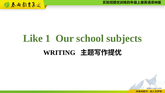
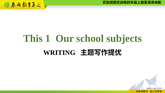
Like: Like -> This (33, 38)
